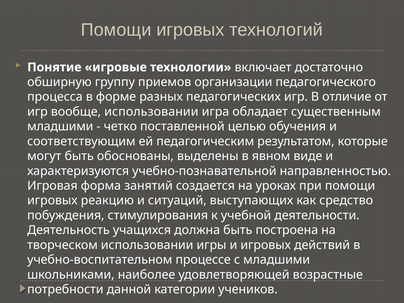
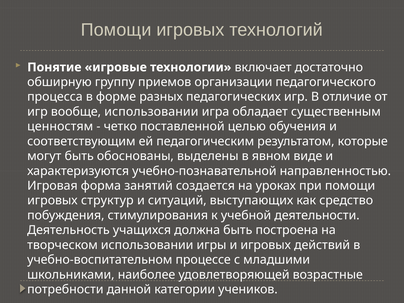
младшими: младшими -> ценностям (60, 127)
реакцию: реакцию -> структур (107, 201)
